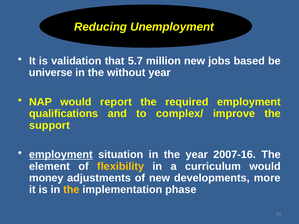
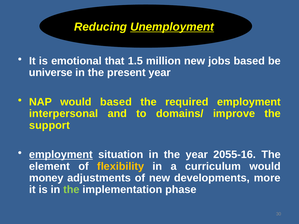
Unemployment underline: none -> present (172, 27)
validation: validation -> emotional (76, 61)
5.7: 5.7 -> 1.5 (135, 61)
without: without -> present (126, 73)
would report: report -> based (116, 102)
qualifications: qualifications -> interpersonal (64, 114)
complex/: complex/ -> domains/ (180, 114)
2007-16: 2007-16 -> 2055-16 (235, 155)
the colour: yellow -> light green (71, 190)
